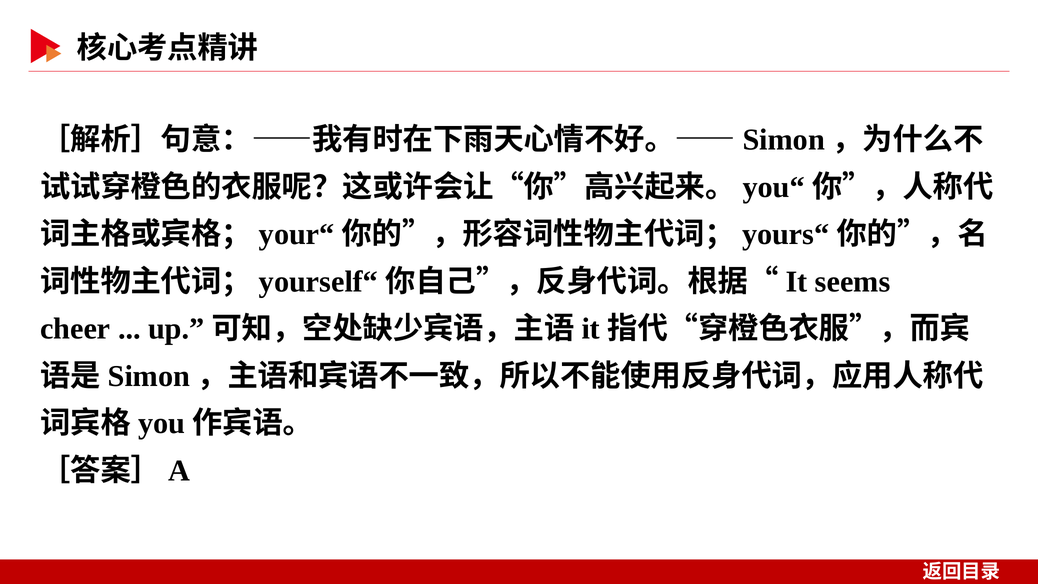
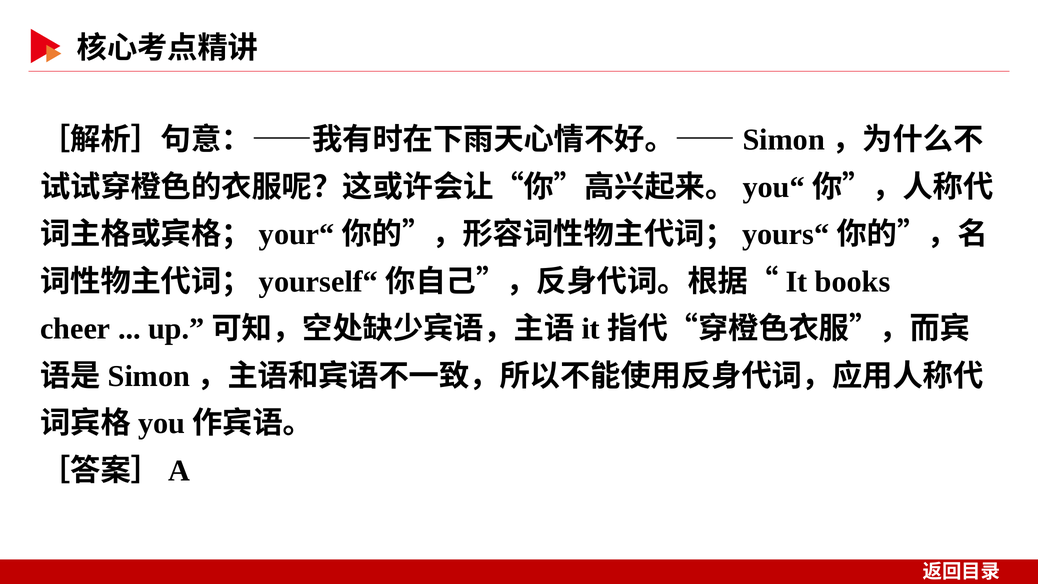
seems: seems -> books (853, 282)
